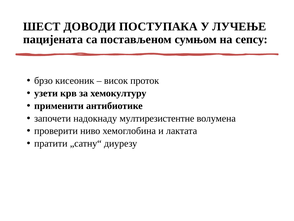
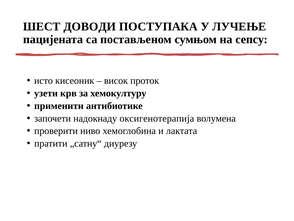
брзо: брзо -> исто (43, 81)
мултирезистентне: мултирезистентне -> оксигенотерапија (157, 118)
